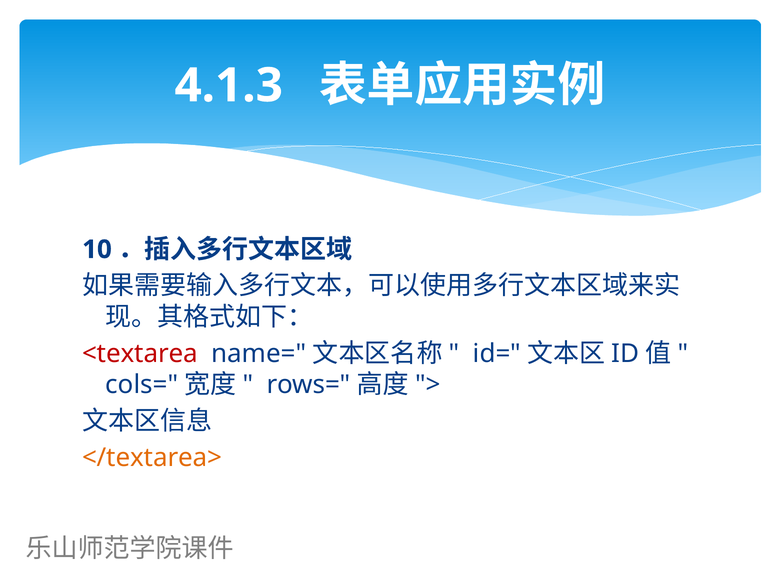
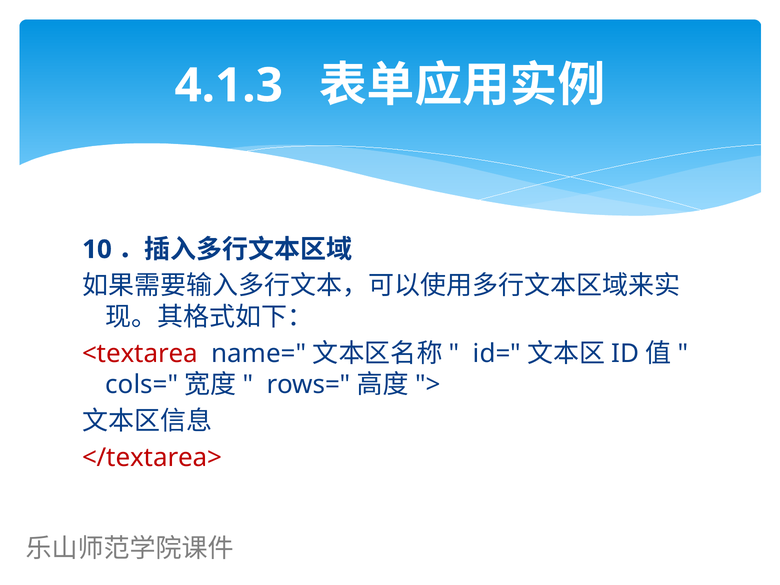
</textarea> colour: orange -> red (152, 457)
